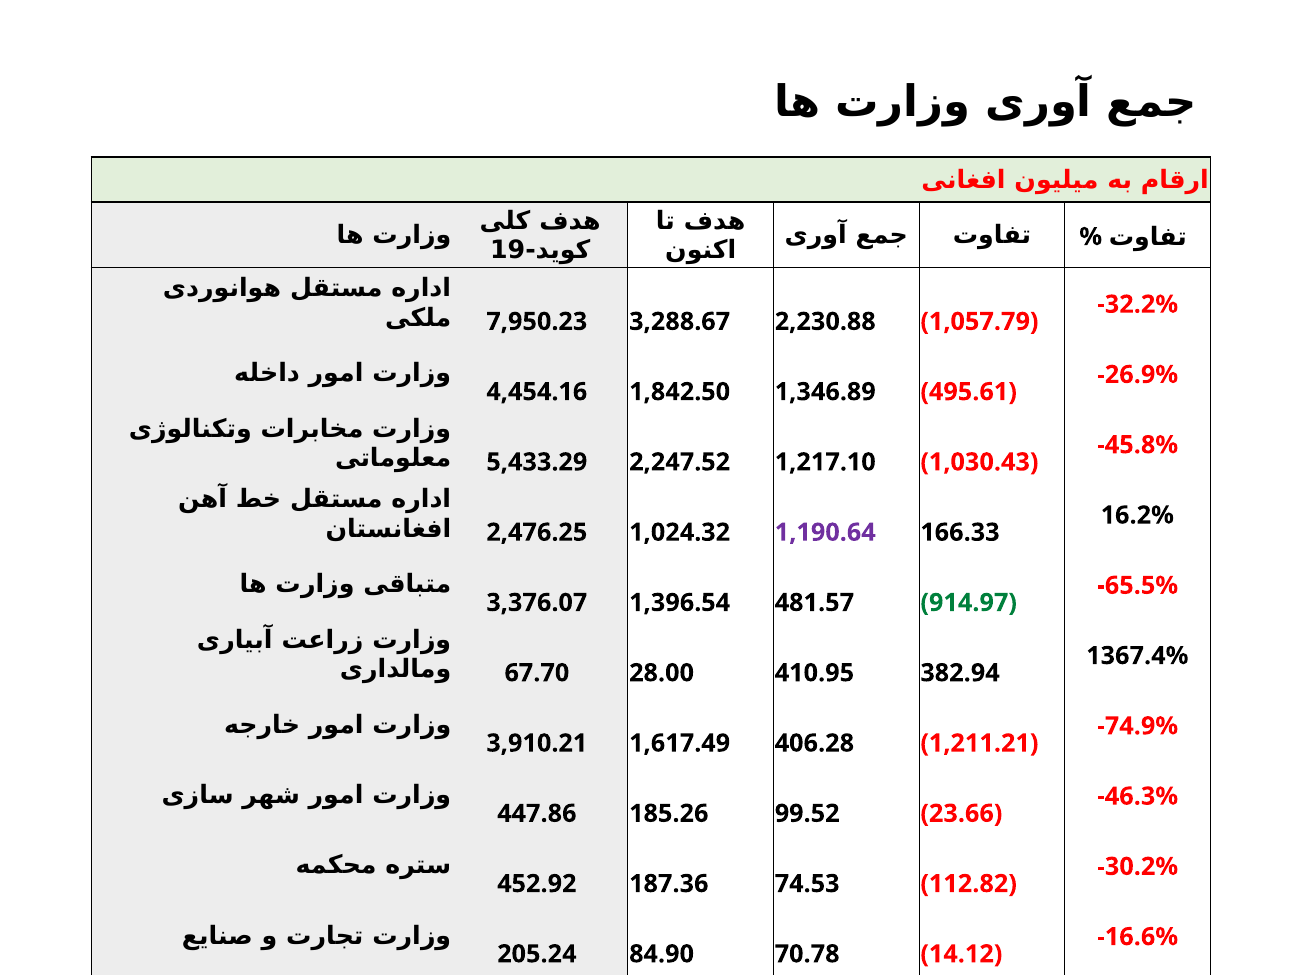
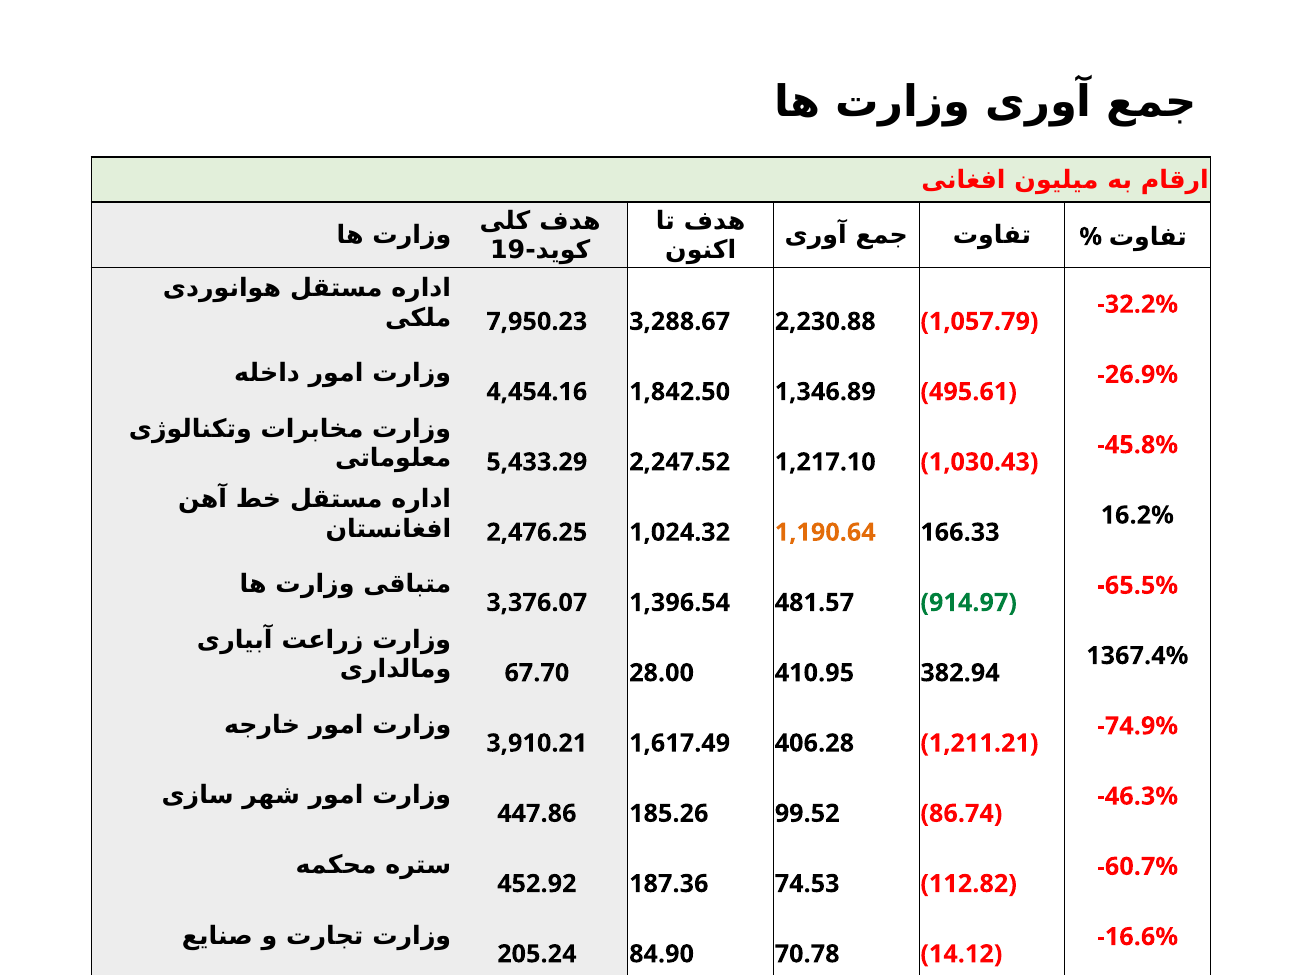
1,190.64 colour: purple -> orange (825, 532)
23.66: 23.66 -> 86.74 (961, 813)
-30.2%: -30.2% -> -60.7% (1137, 866)
